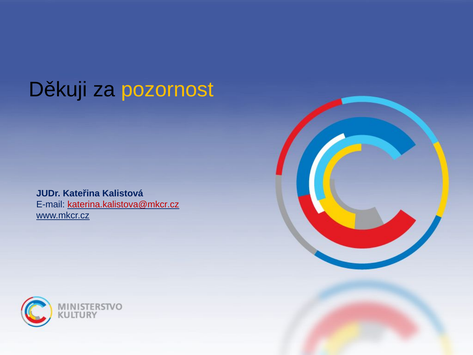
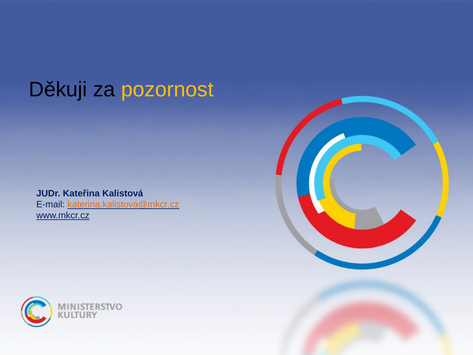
katerina.kalistova@mkcr.cz colour: red -> orange (123, 204)
